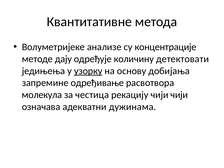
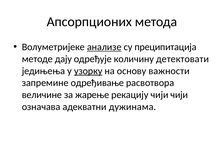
Квантитативне: Квантитативне -> Апсорпционих (89, 22)
анализе underline: none -> present (104, 47)
концентрације: концентрације -> преципитација (166, 47)
добијања: добијања -> важности (169, 71)
молекула: молекула -> величине (42, 95)
честица: честица -> жарење (92, 95)
